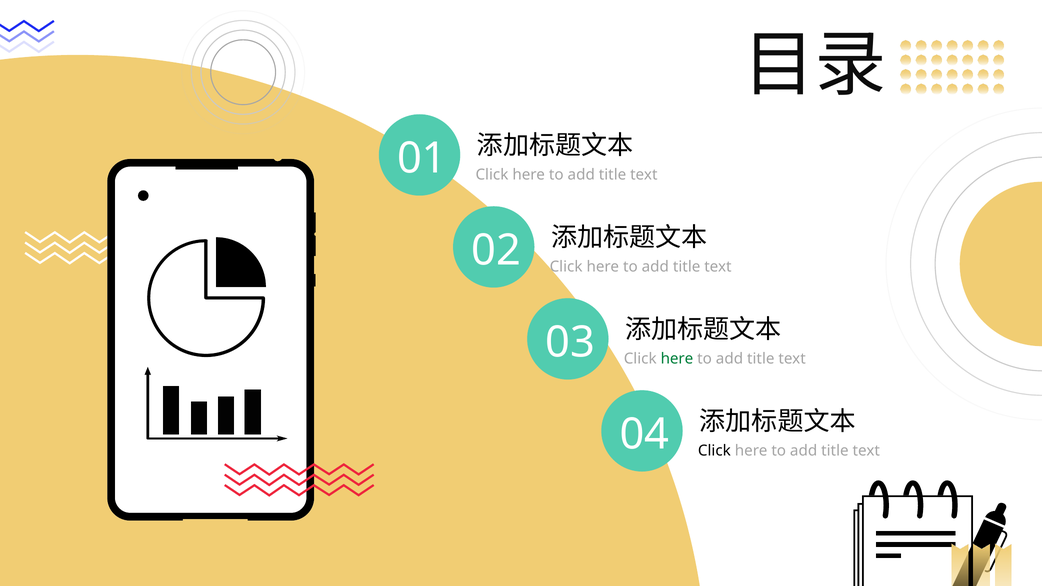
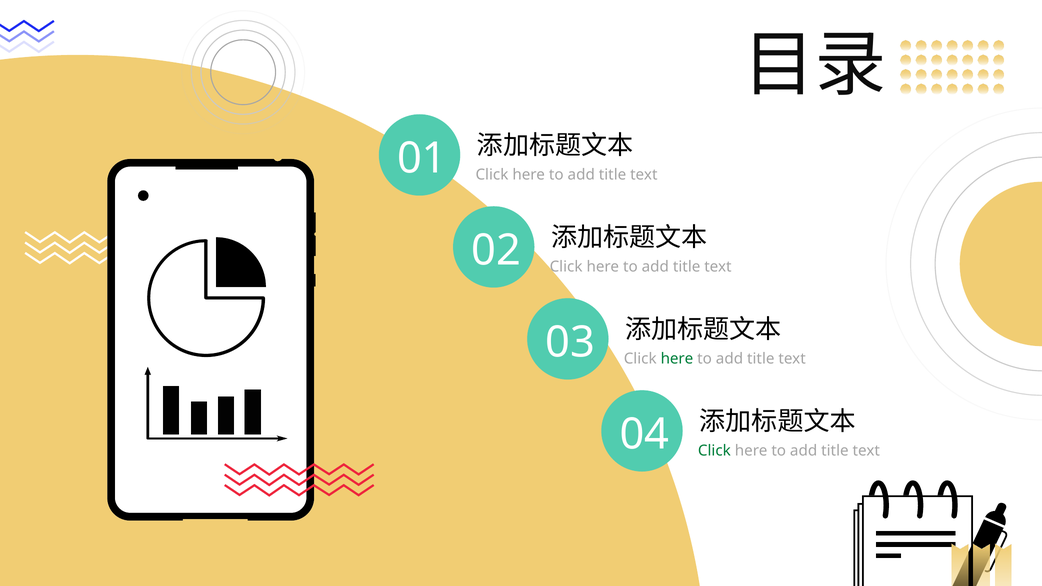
Click colour: black -> green (714, 451)
